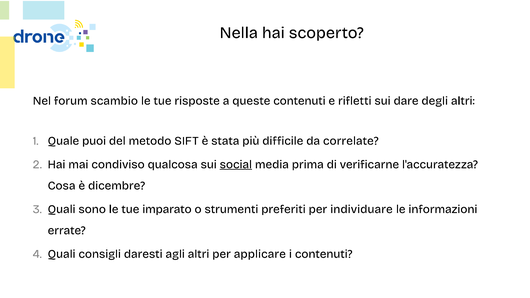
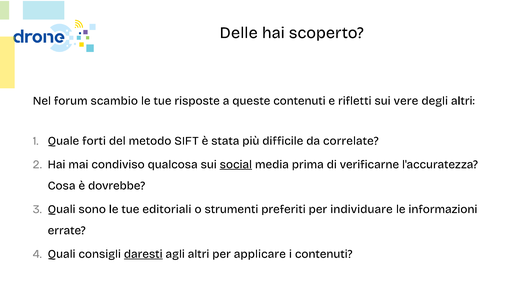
Nella: Nella -> Delle (239, 33)
dare: dare -> vere (406, 101)
puoi: puoi -> forti (94, 141)
dicembre: dicembre -> dovrebbe (117, 186)
imparato: imparato -> editoriali (167, 209)
daresti underline: none -> present (143, 254)
